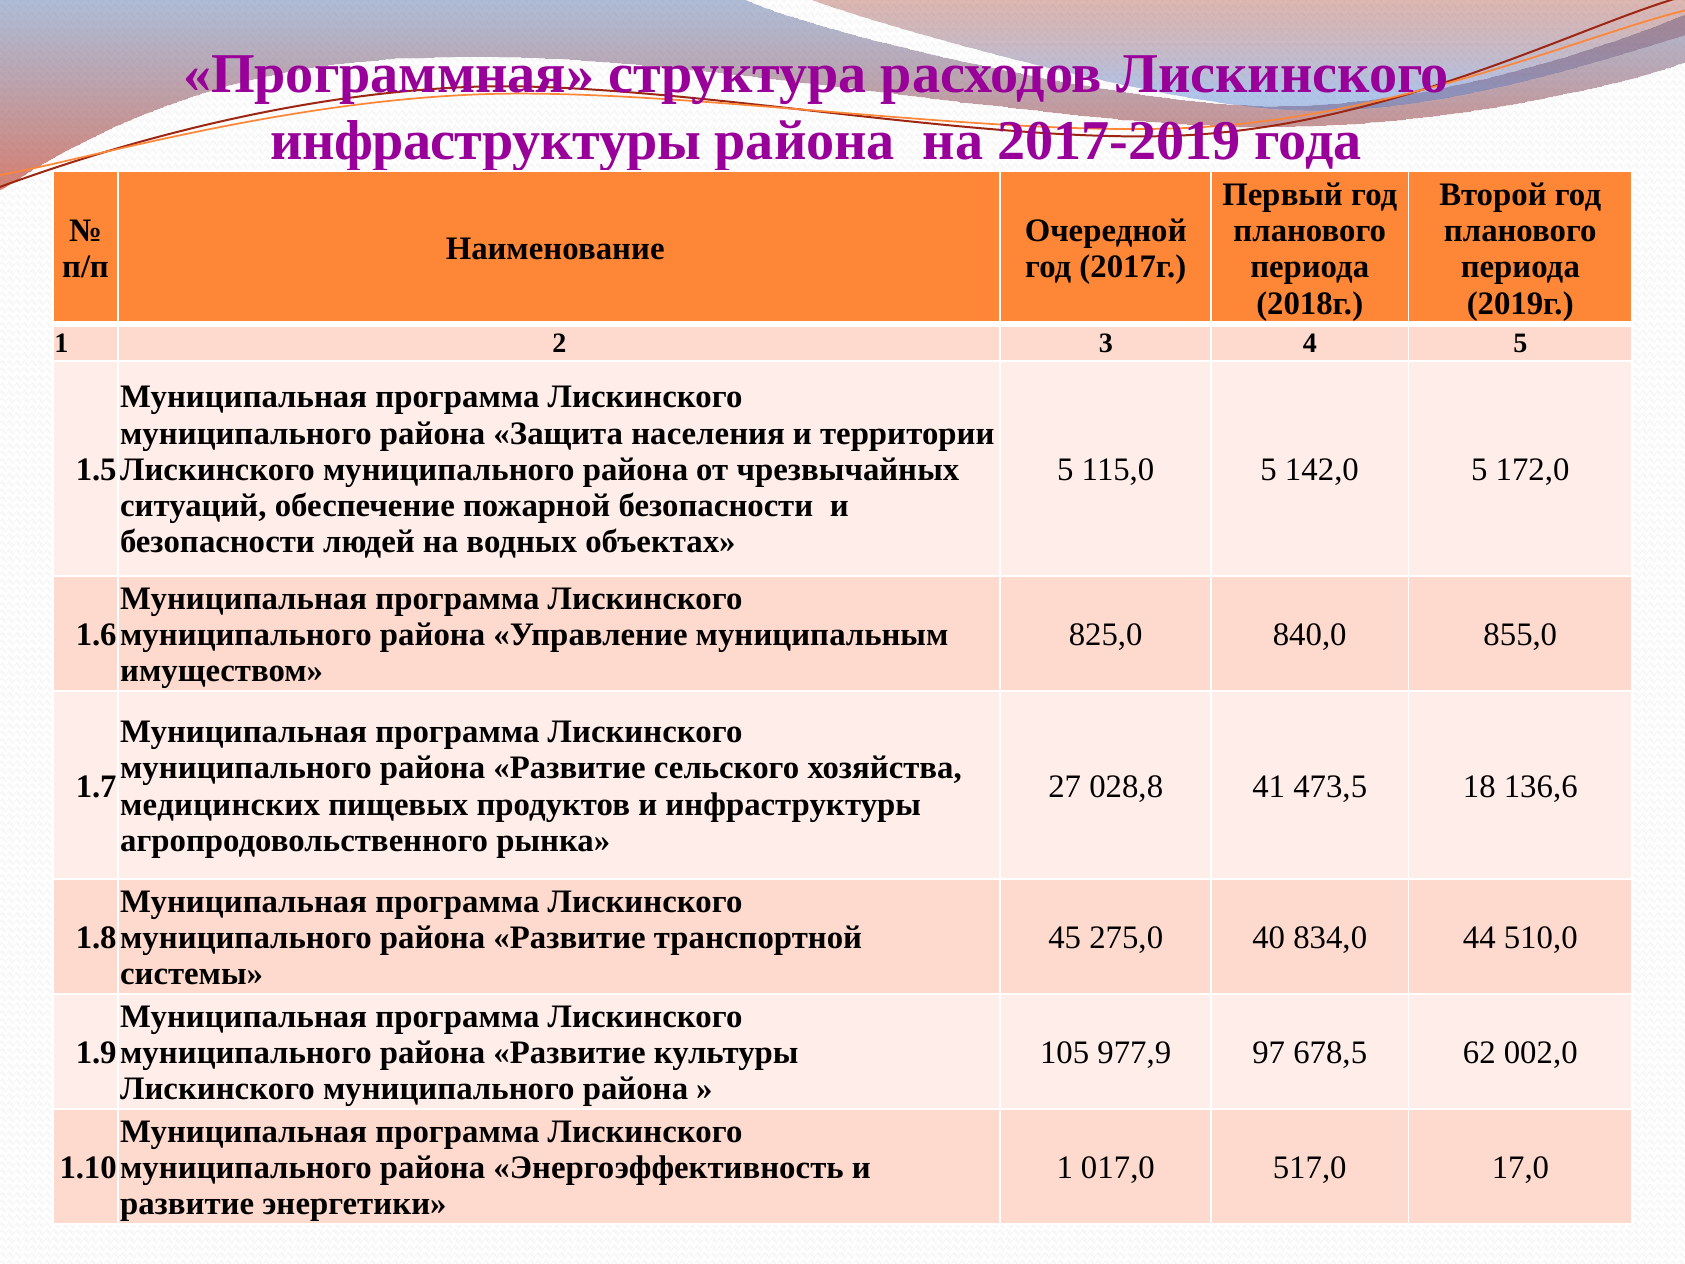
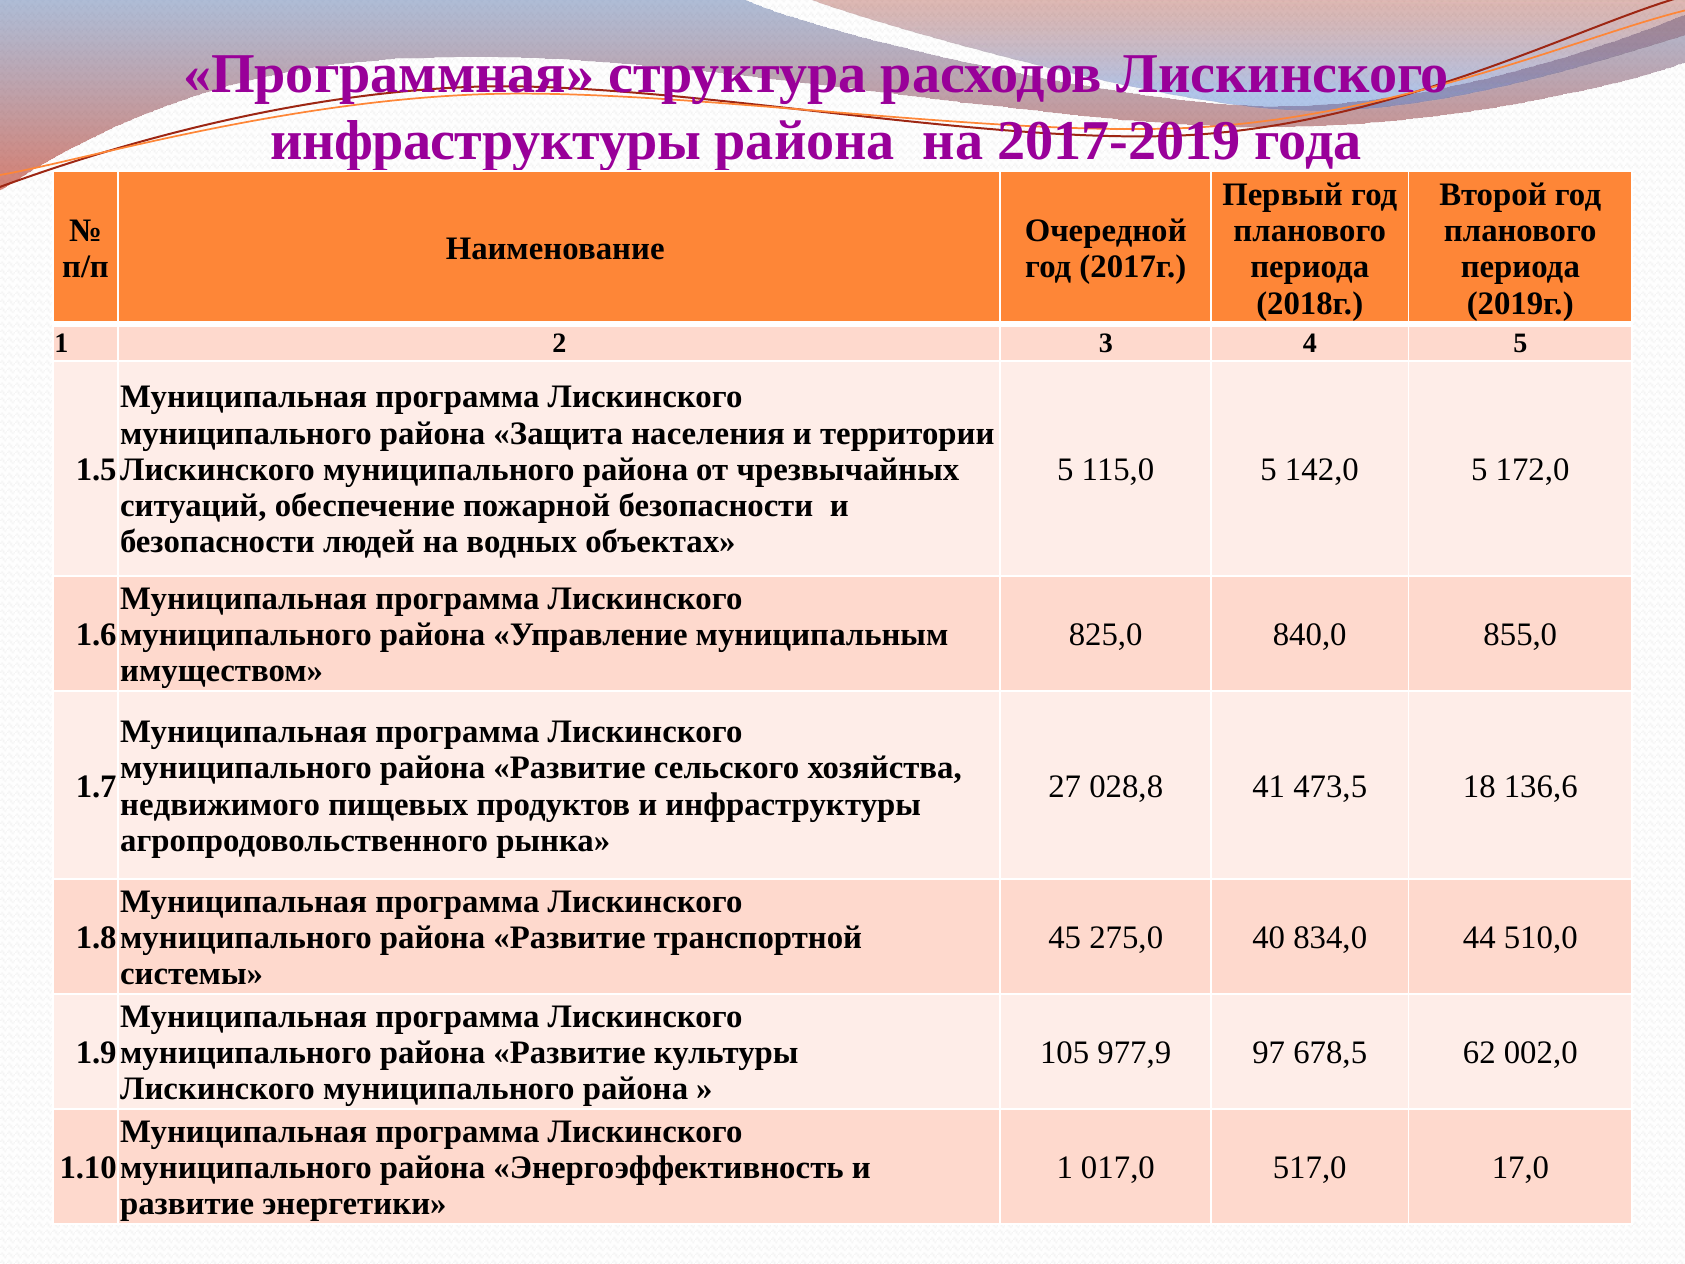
медицинских: медицинских -> недвижимого (220, 804)
